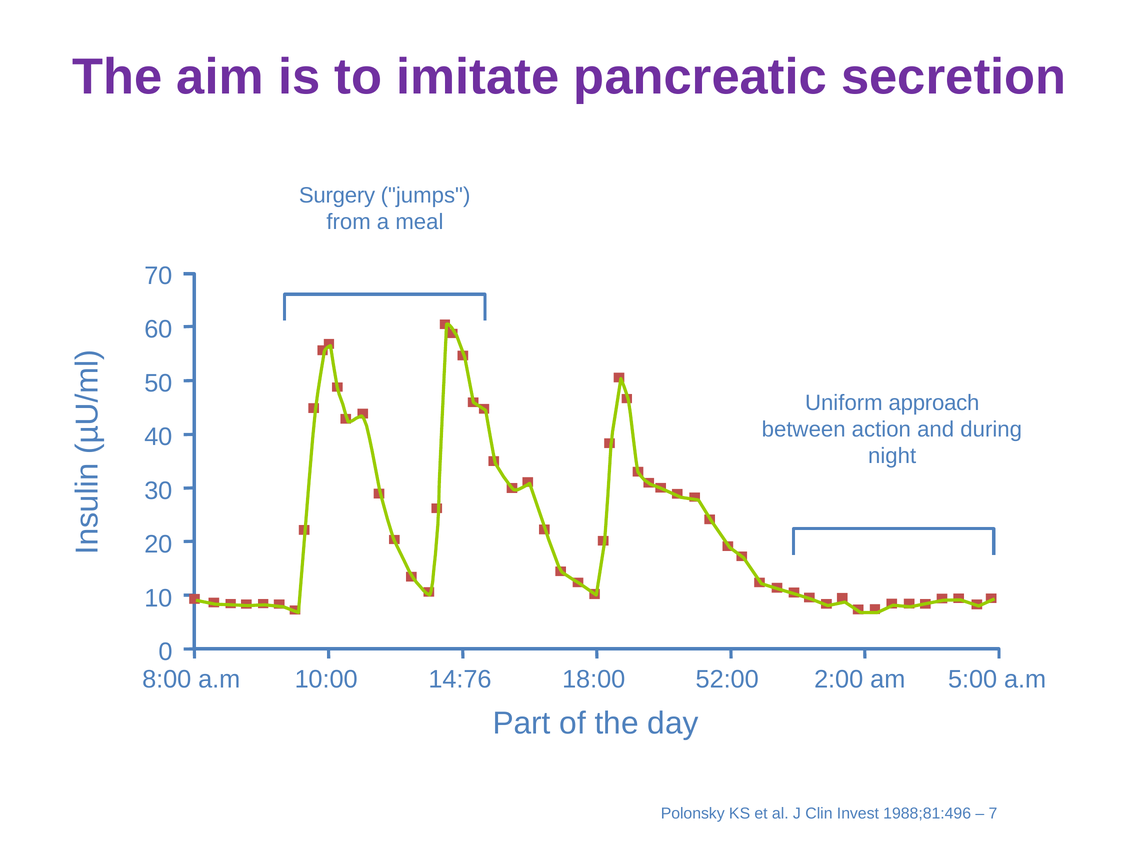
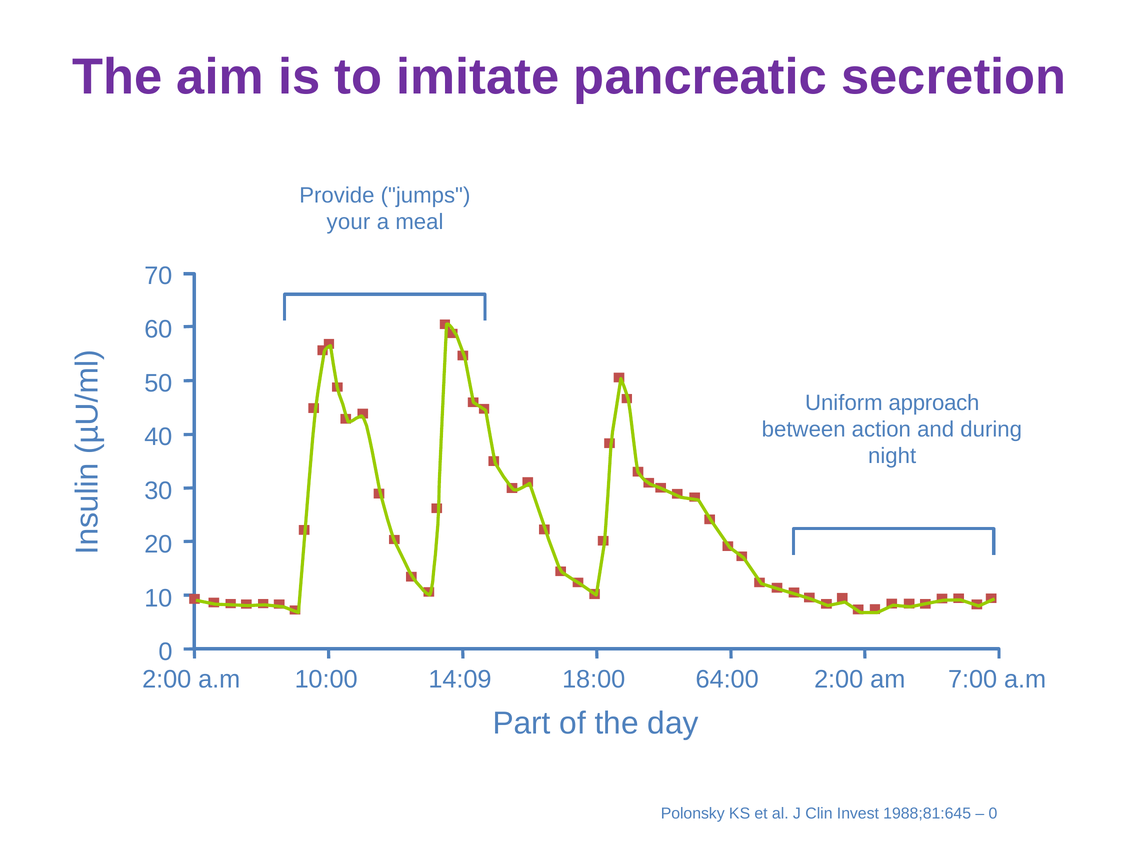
Surgery: Surgery -> Provide (337, 196)
from: from -> your (348, 222)
8:00: 8:00 -> 2:00 (167, 679)
14:76: 14:76 -> 14:09 (460, 679)
52:00: 52:00 -> 64:00 (727, 679)
5:00: 5:00 -> 7:00 (973, 679)
1988;81:496: 1988;81:496 -> 1988;81:645 (927, 813)
7: 7 -> 0 (993, 813)
